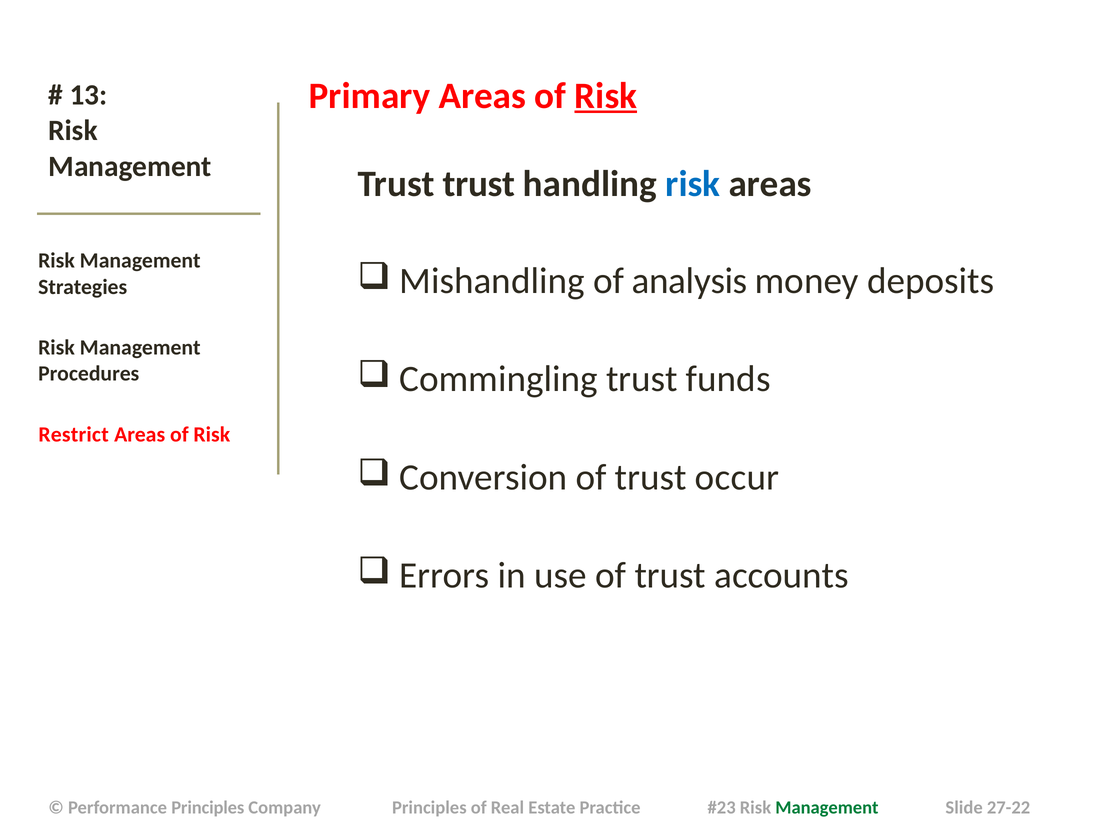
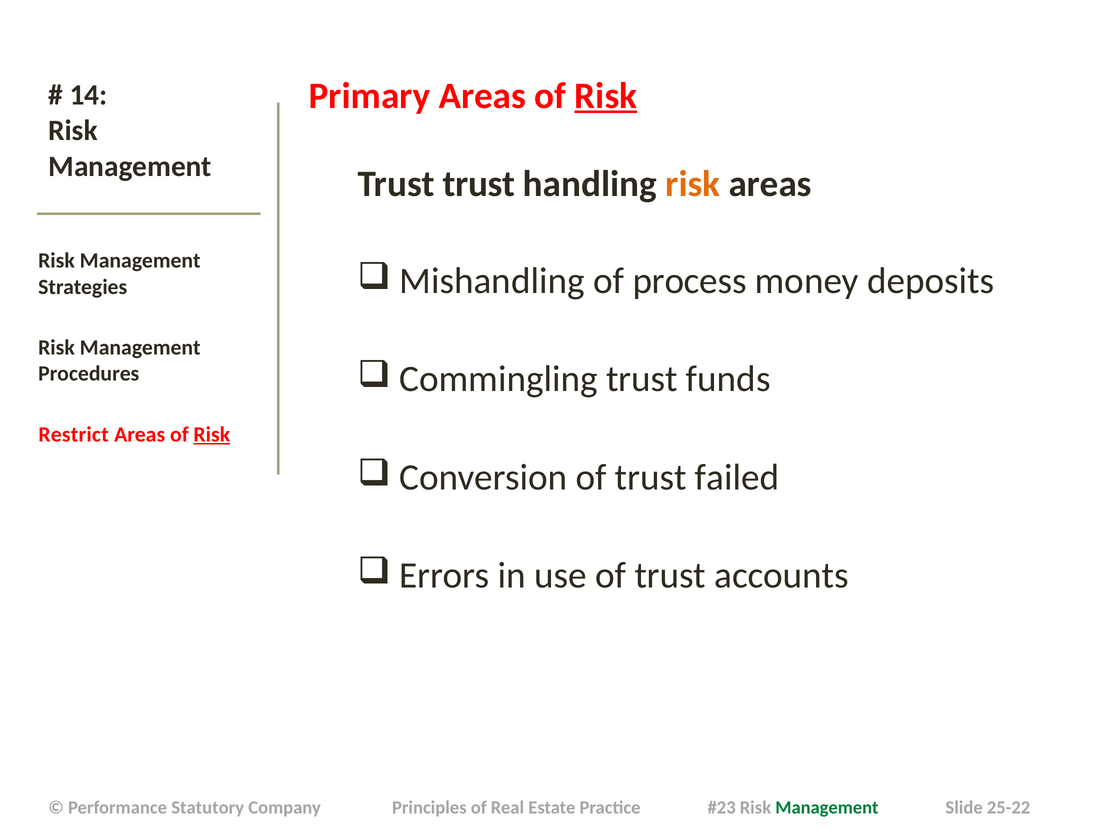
13: 13 -> 14 (88, 95)
risk colour: blue -> orange (693, 184)
analysis: analysis -> process (690, 281)
Risk underline: none -> present (212, 435)
occur: occur -> failed (737, 477)
Performance Principles: Principles -> Statutory (208, 808)
27-22: 27-22 -> 25-22 (1009, 808)
